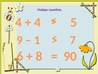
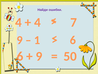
5: 5 -> 7 (74, 22)
1 7: 7 -> 6 (73, 40)
8: 8 -> 9 (39, 56)
90: 90 -> 50 (70, 56)
